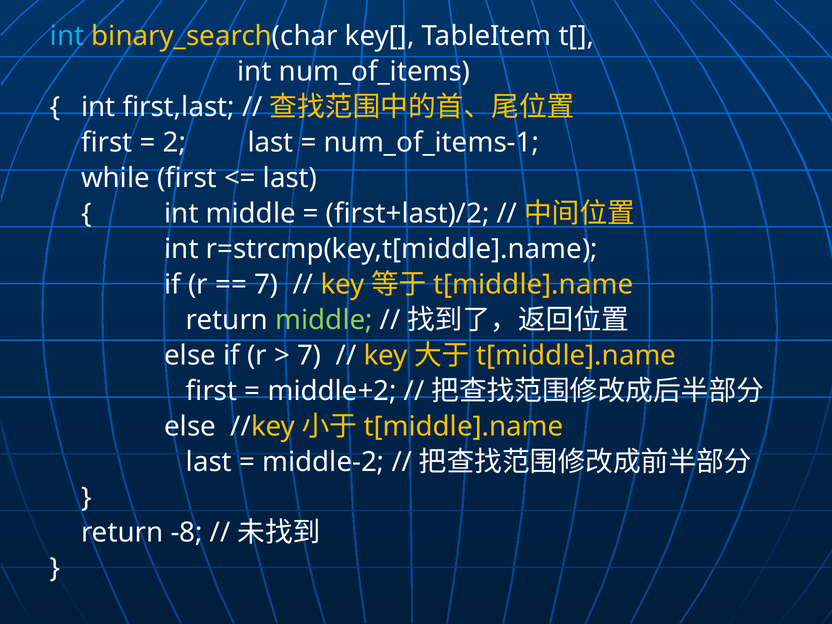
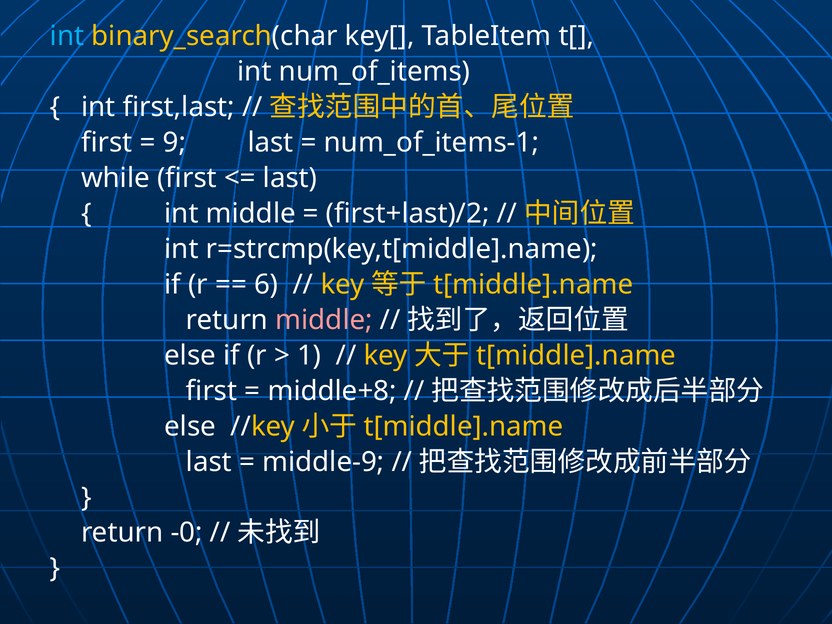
2: 2 -> 9 (174, 143)
7: 7 -> 6 (266, 285)
middle colour: light green -> pink (324, 320)
7: 7 -> 1 (309, 355)
middle+2: middle+2 -> middle+8 (332, 391)
middle-2: middle-2 -> middle-9 (323, 462)
-8: -8 -> -0 (187, 533)
